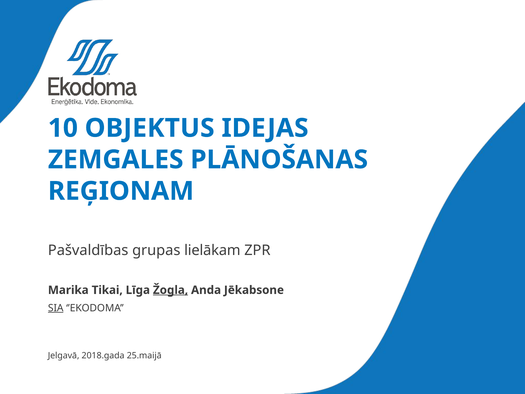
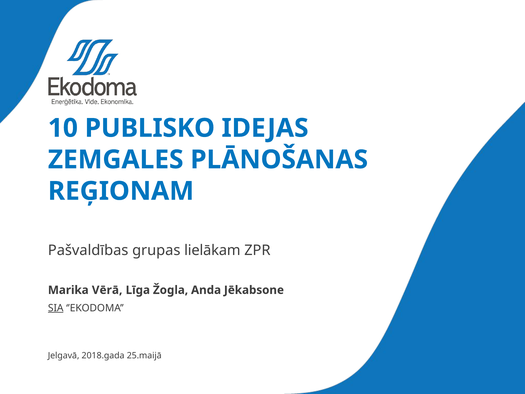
OBJEKTUS: OBJEKTUS -> PUBLISKO (150, 128)
Tikai: Tikai -> Vērā (107, 290)
Žogla underline: present -> none (171, 290)
